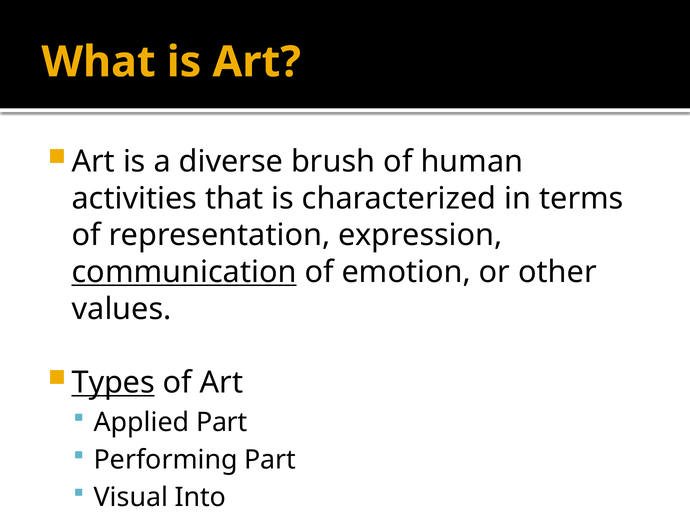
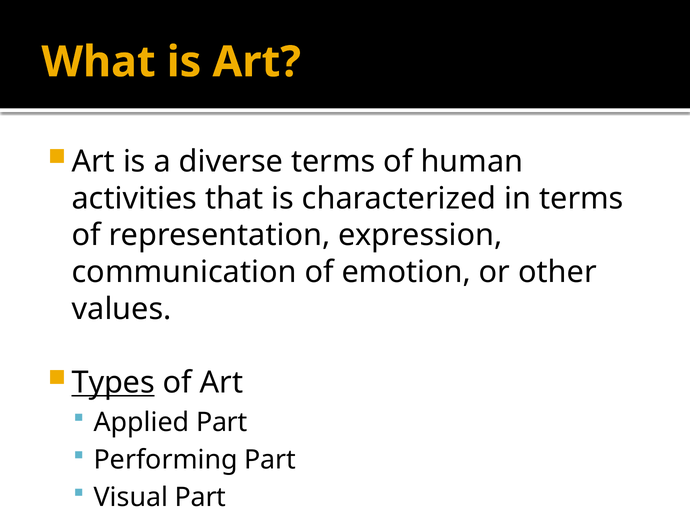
diverse brush: brush -> terms (333, 161)
communication underline: present -> none (184, 272)
Visual Into: Into -> Part (201, 497)
